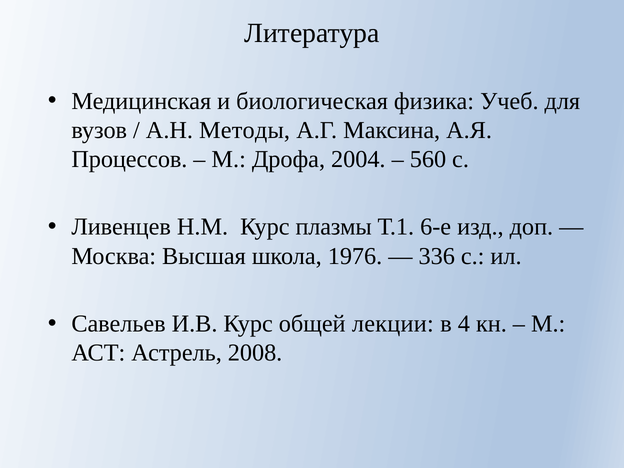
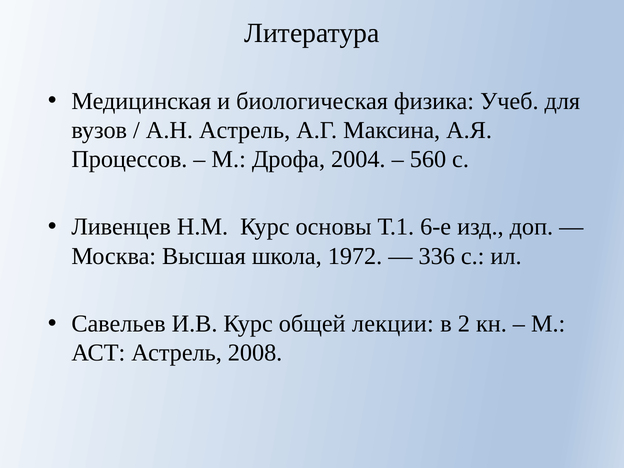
А.Н Методы: Методы -> Астрель (245, 130)
плазмы: плазмы -> основы (333, 227)
1976: 1976 -> 1972 (355, 256)
4: 4 -> 2 (464, 324)
